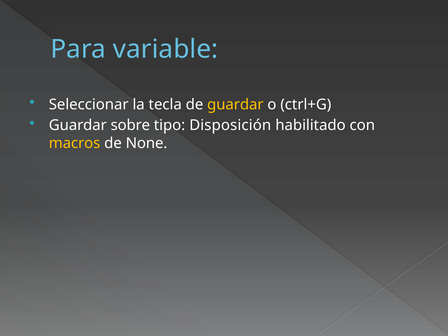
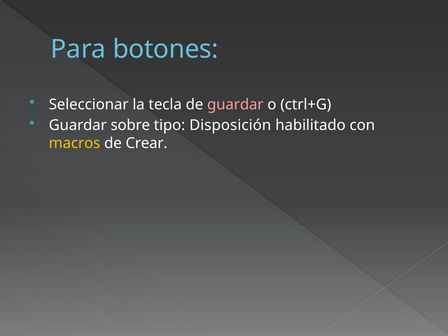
variable: variable -> botones (166, 49)
guardar colour: yellow -> pink (235, 104)
None: None -> Crear (147, 143)
